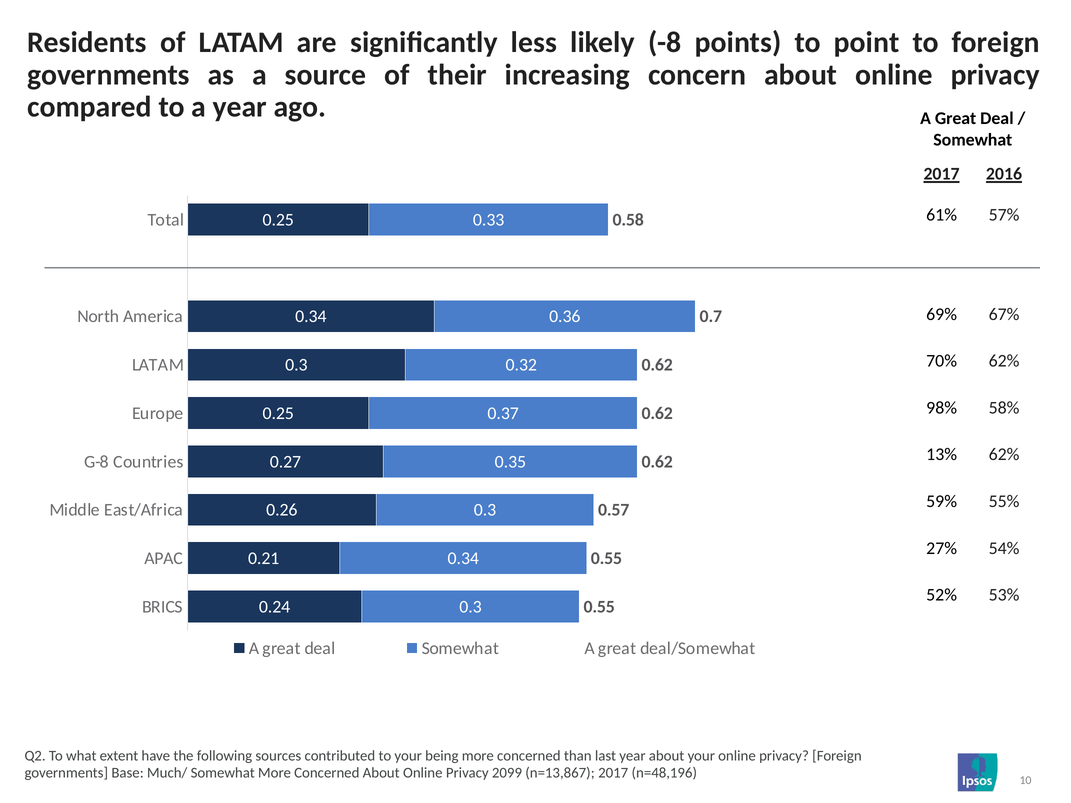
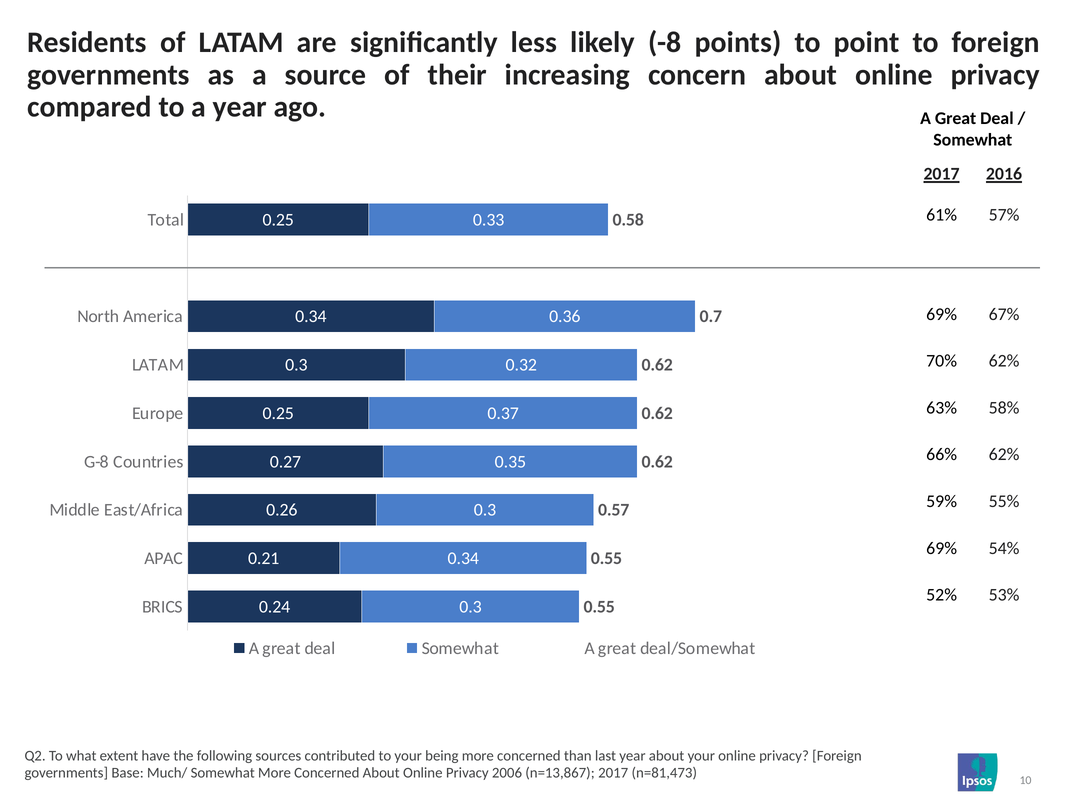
98%: 98% -> 63% (942, 408)
13%: 13% -> 66% (942, 455)
27%: 27% -> 69% (942, 548)
2099: 2099 -> 2006 (507, 773)
n=48,196: n=48,196 -> n=81,473 (664, 773)
